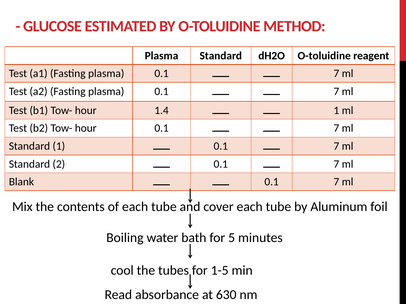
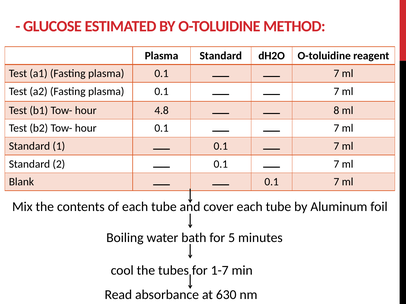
1.4: 1.4 -> 4.8 (162, 111)
1: 1 -> 8 (336, 111)
1-5: 1-5 -> 1-7 (220, 271)
